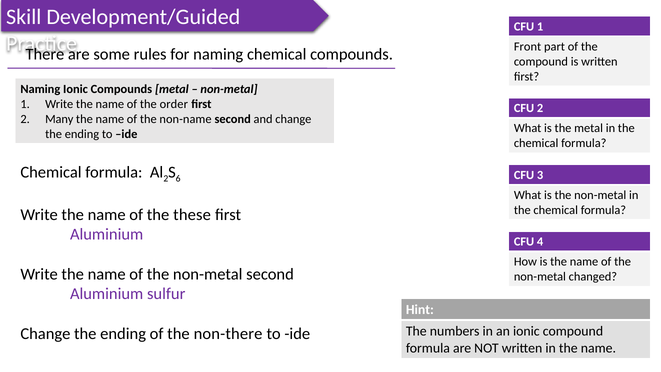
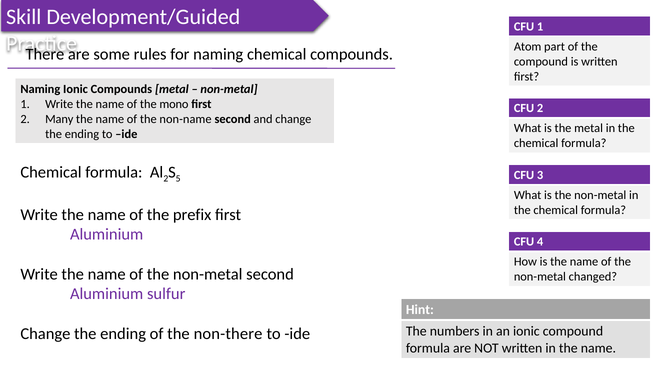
Front: Front -> Atom (528, 46)
order: order -> mono (174, 104)
6: 6 -> 5 (178, 179)
these: these -> prefix (192, 214)
